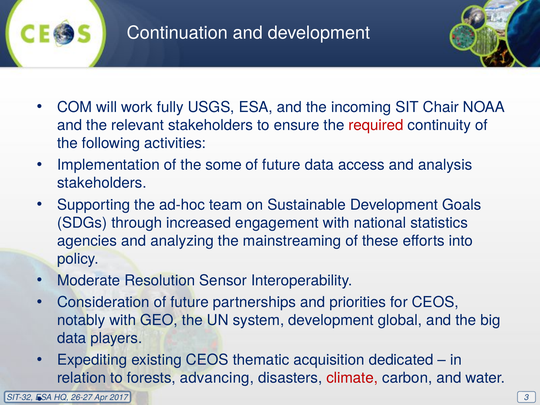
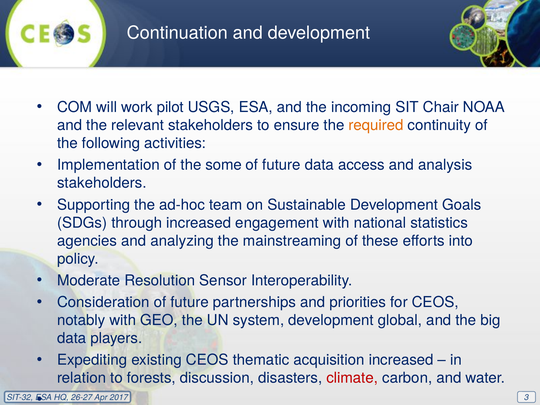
fully: fully -> pilot (170, 107)
required colour: red -> orange (376, 125)
acquisition dedicated: dedicated -> increased (401, 360)
advancing: advancing -> discussion (217, 378)
